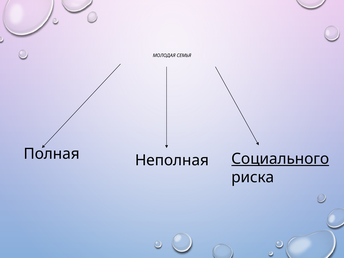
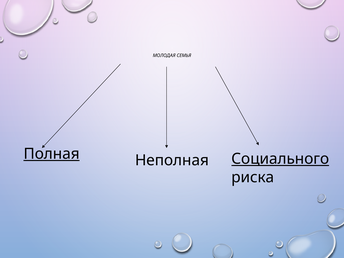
Полная underline: none -> present (52, 154)
